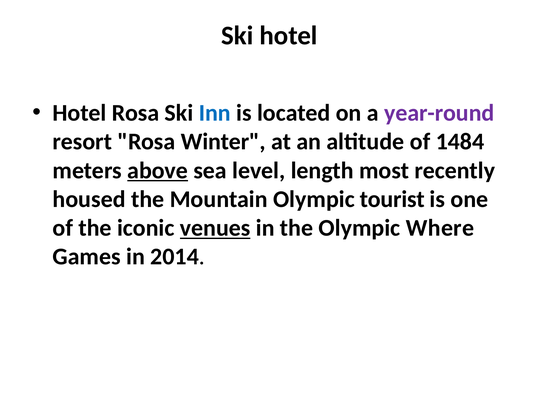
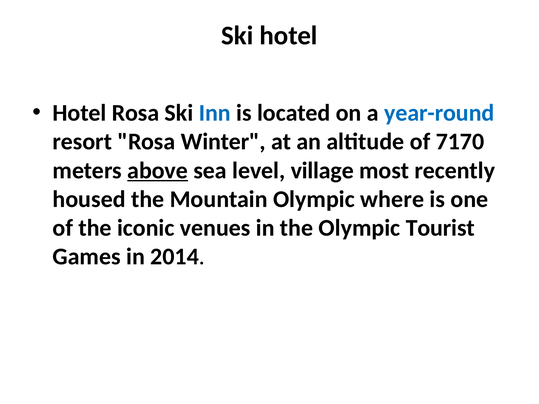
year-round colour: purple -> blue (439, 113)
1484: 1484 -> 7170 (460, 142)
length: length -> village (322, 171)
tourist: tourist -> where (392, 199)
venues underline: present -> none (215, 228)
Where: Where -> Tourist (440, 228)
